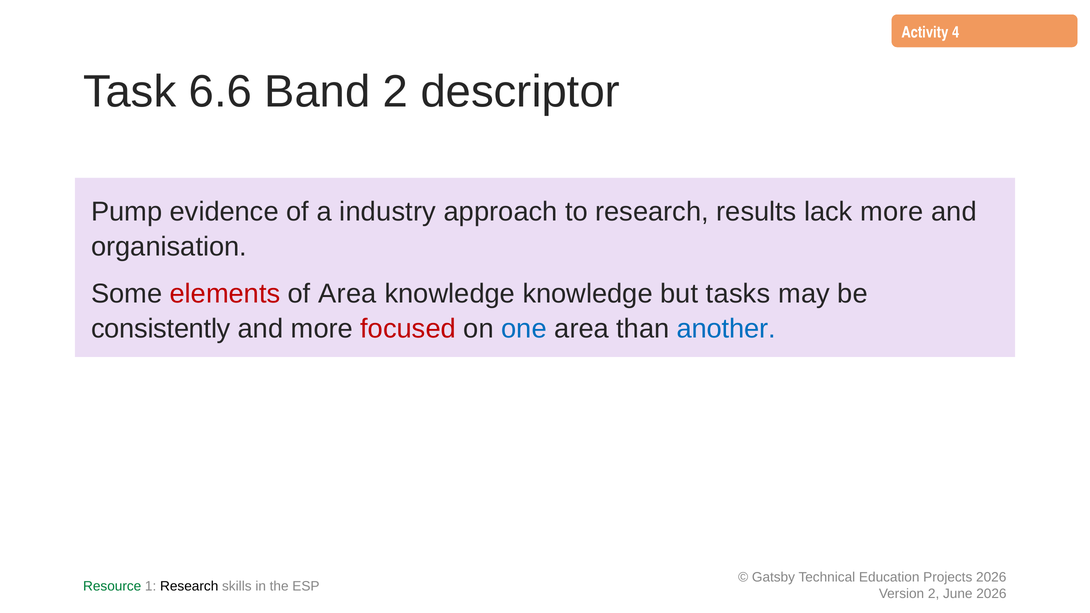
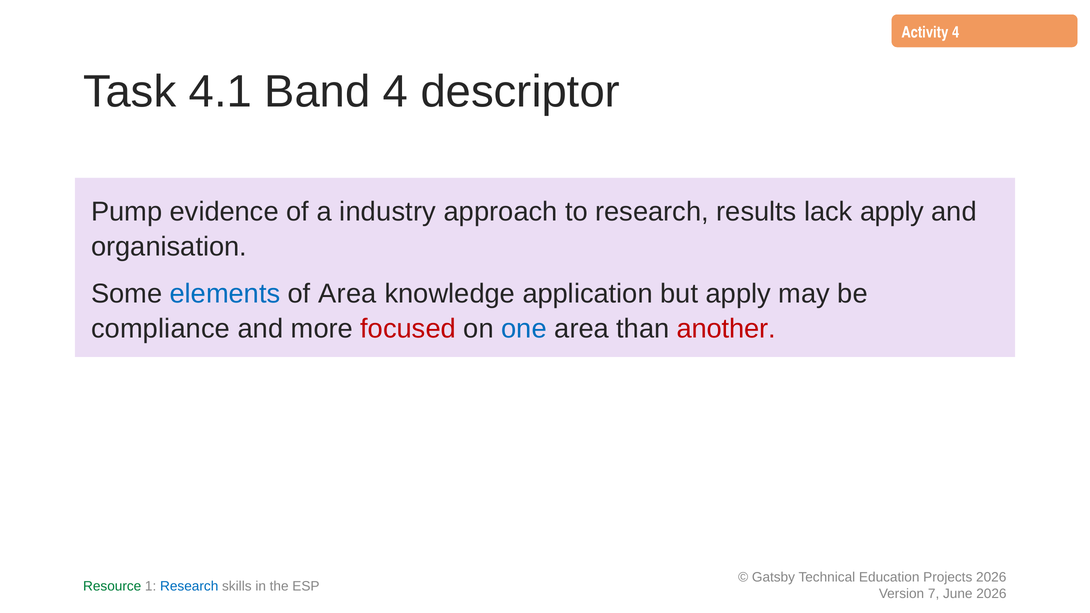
6.6: 6.6 -> 4.1 (220, 92)
Band 2: 2 -> 4 (396, 92)
lack more: more -> apply (892, 212)
elements colour: red -> blue (225, 294)
knowledge knowledge: knowledge -> application (588, 294)
but tasks: tasks -> apply (738, 294)
consistently: consistently -> compliance (161, 329)
another colour: blue -> red (726, 329)
Research colour: black -> blue (189, 586)
2: 2 -> 7 (934, 594)
